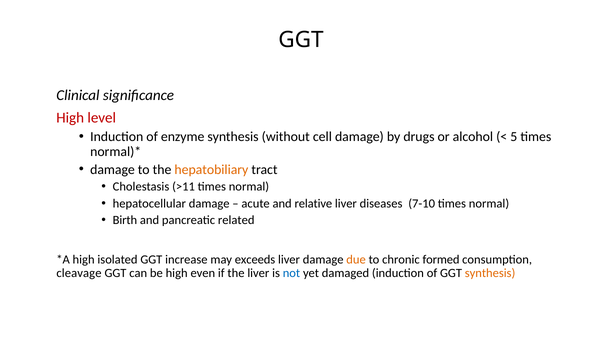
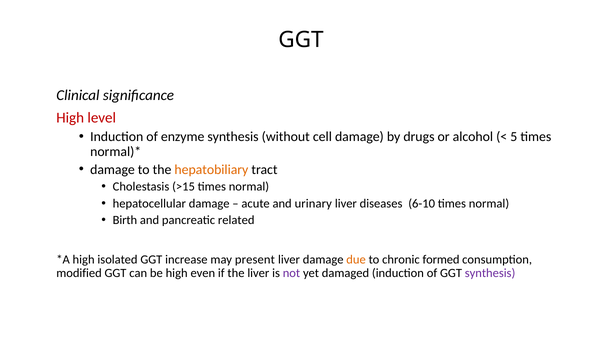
>11: >11 -> >15 (184, 187)
relative: relative -> urinary (313, 204)
7-10: 7-10 -> 6-10 (422, 204)
exceeds: exceeds -> present (255, 260)
cleavage: cleavage -> modified (79, 274)
not colour: blue -> purple (291, 274)
synthesis colour: orange -> purple (490, 274)
